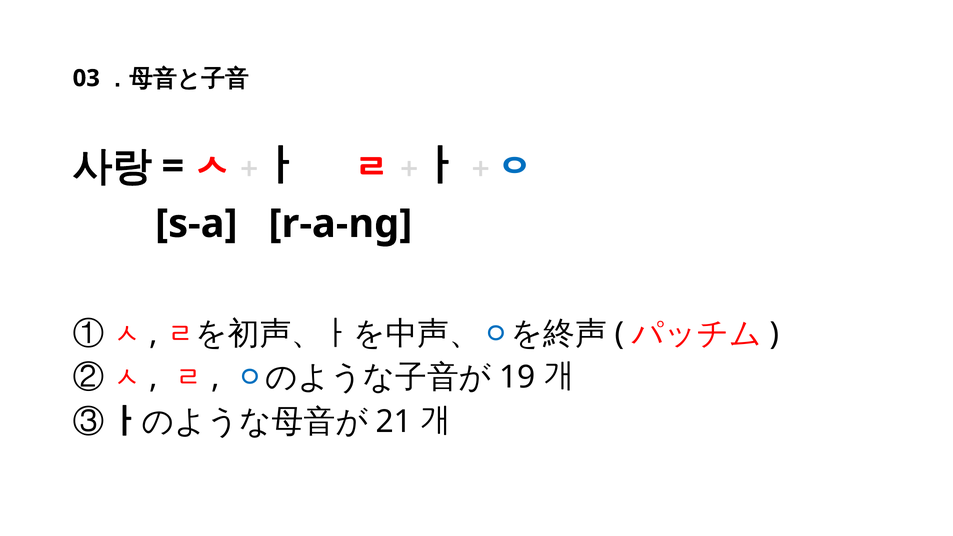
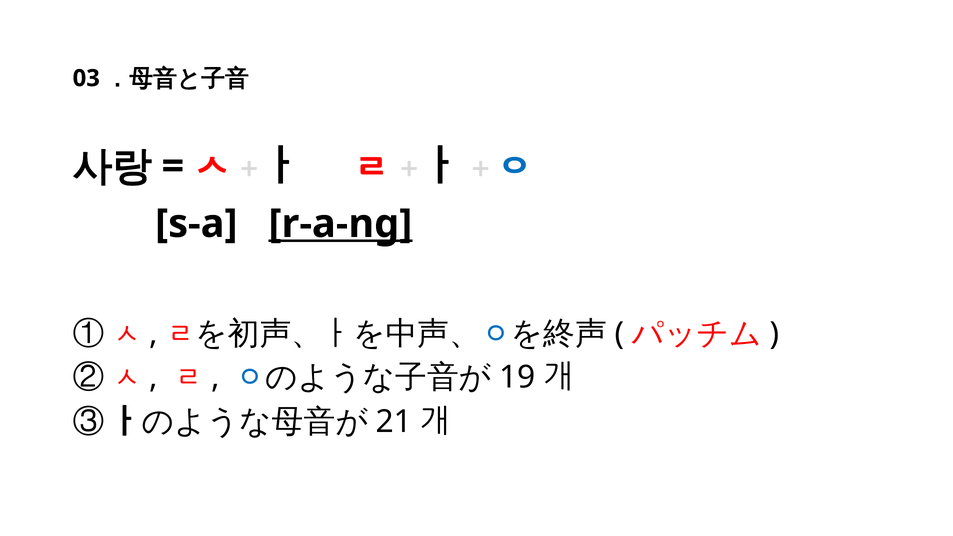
r-a-ng underline: none -> present (340, 224)
